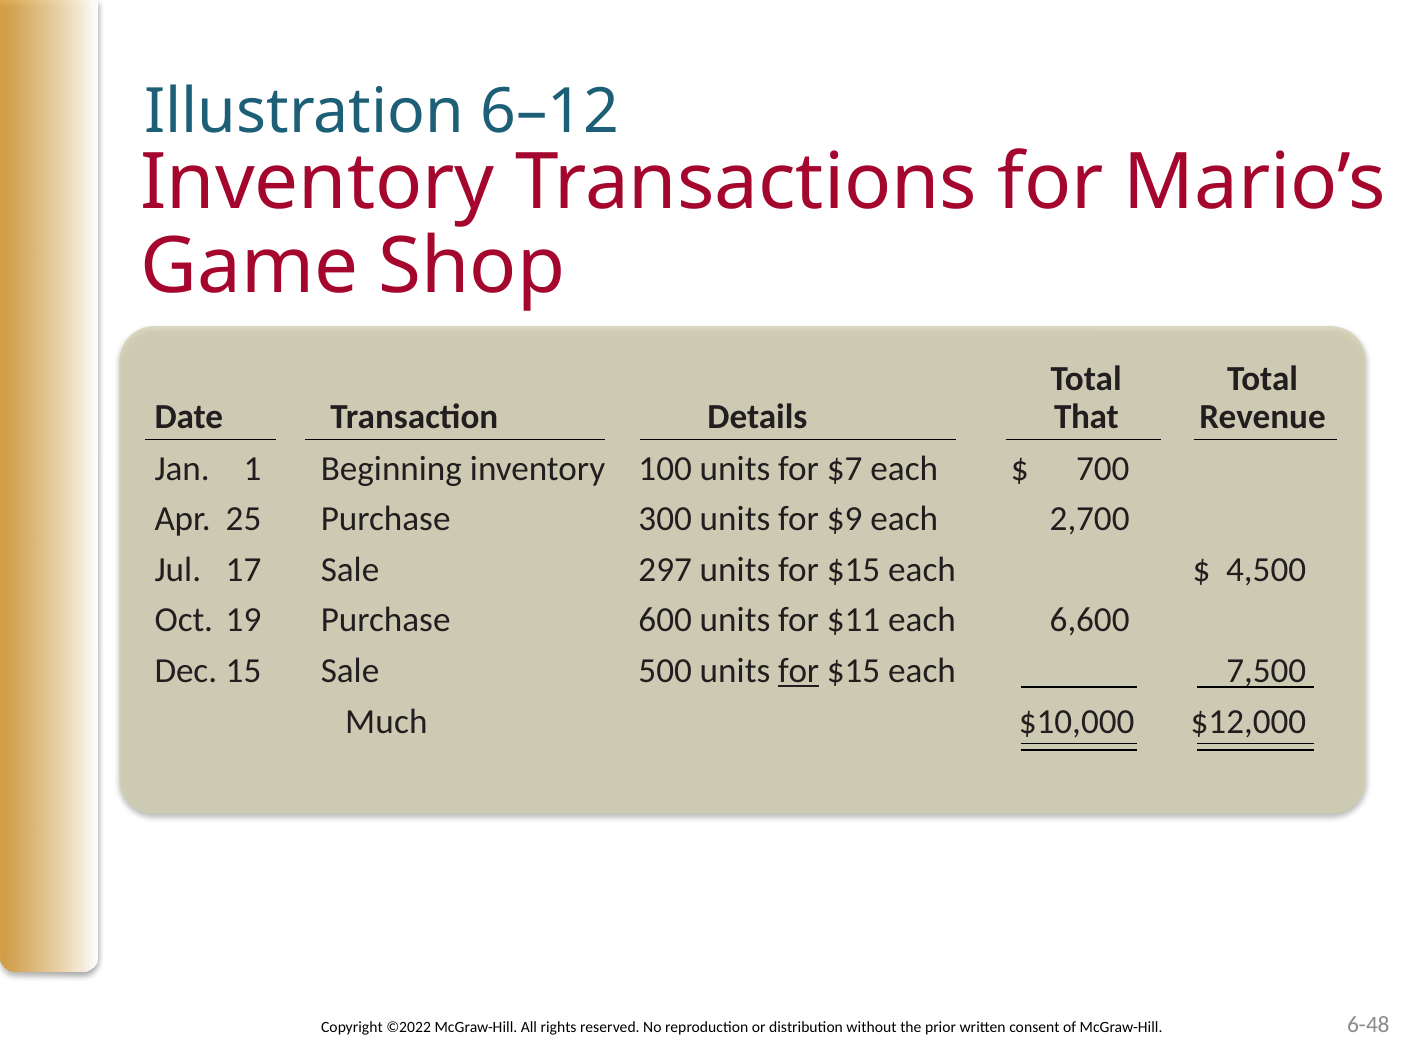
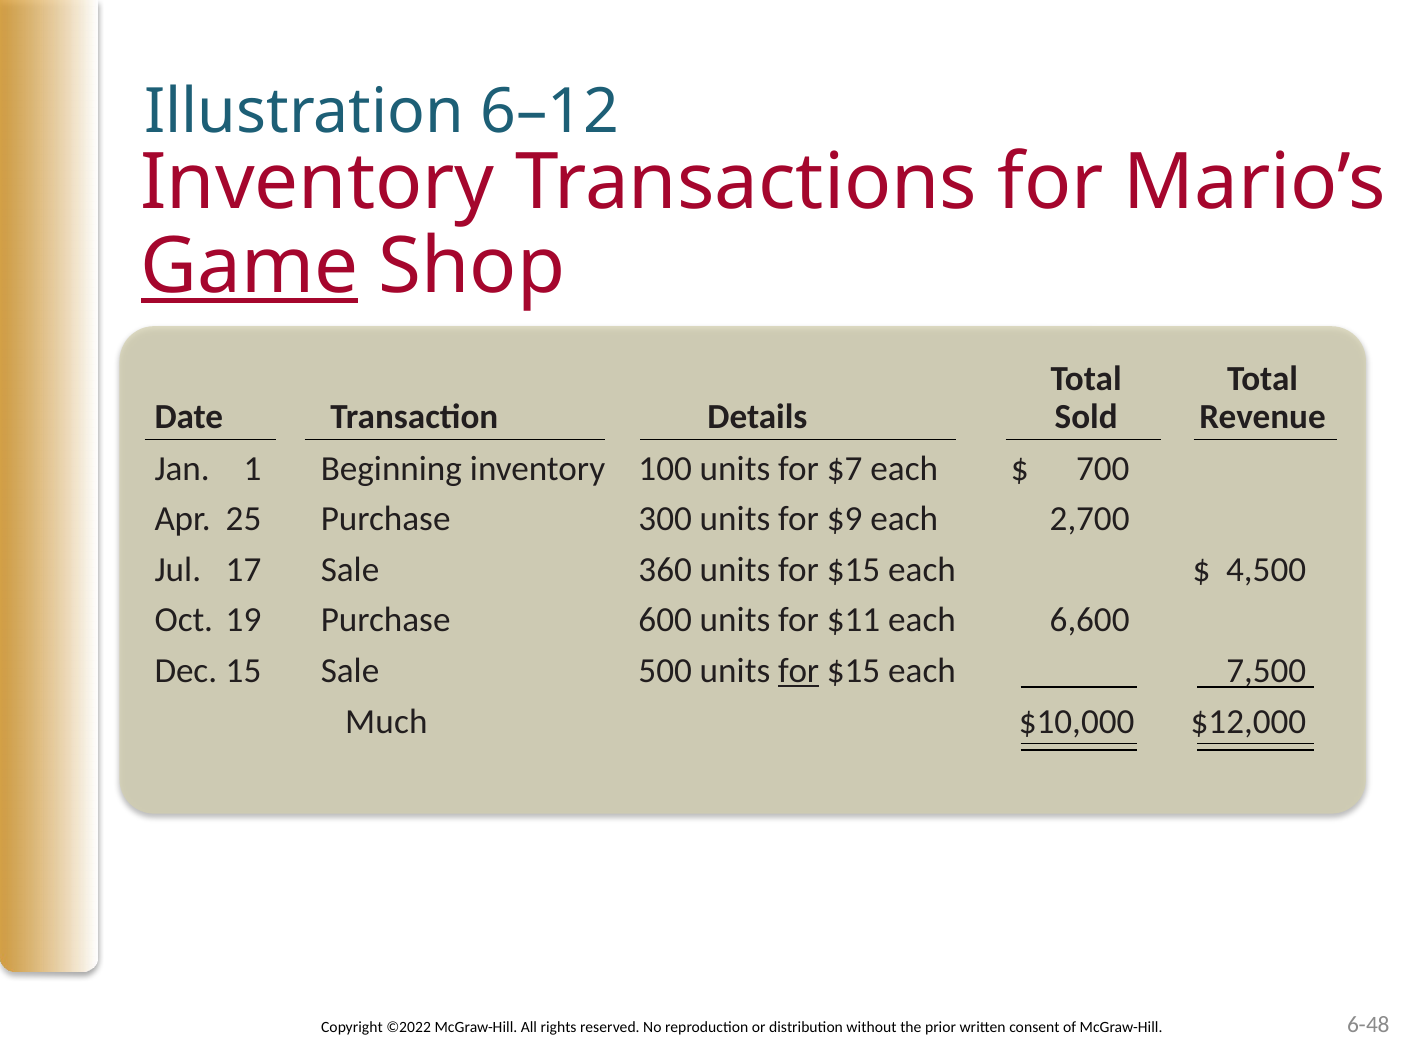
Game underline: none -> present (250, 267)
That: That -> Sold (1086, 417)
297: 297 -> 360 (665, 570)
